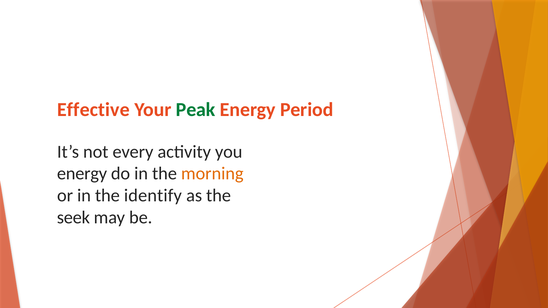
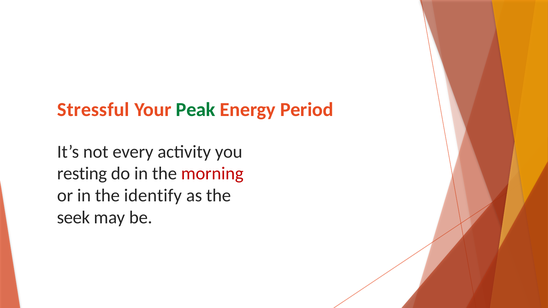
Effective: Effective -> Stressful (93, 110)
energy: energy -> resting (82, 174)
morning colour: orange -> red (212, 174)
